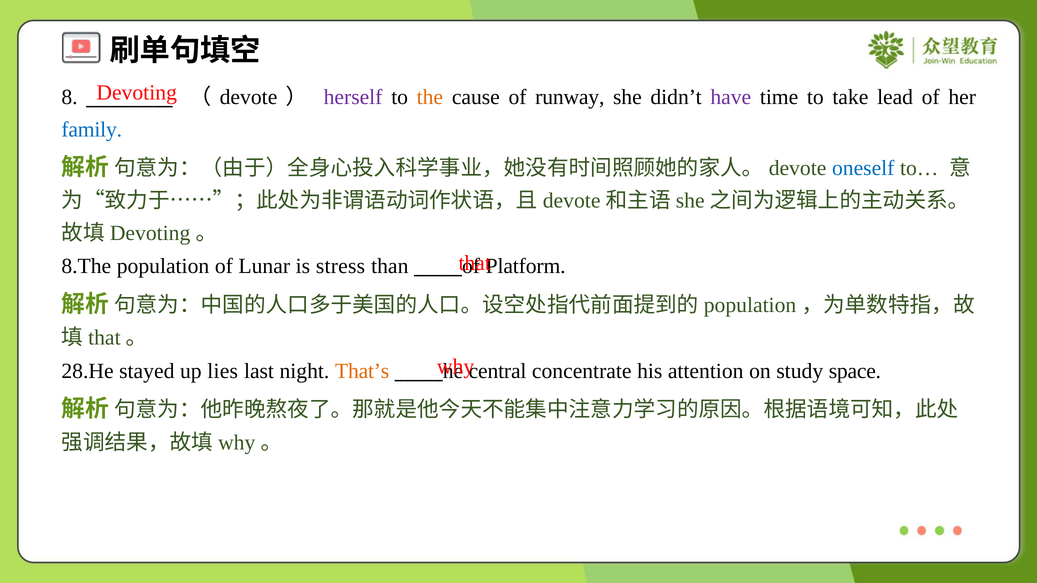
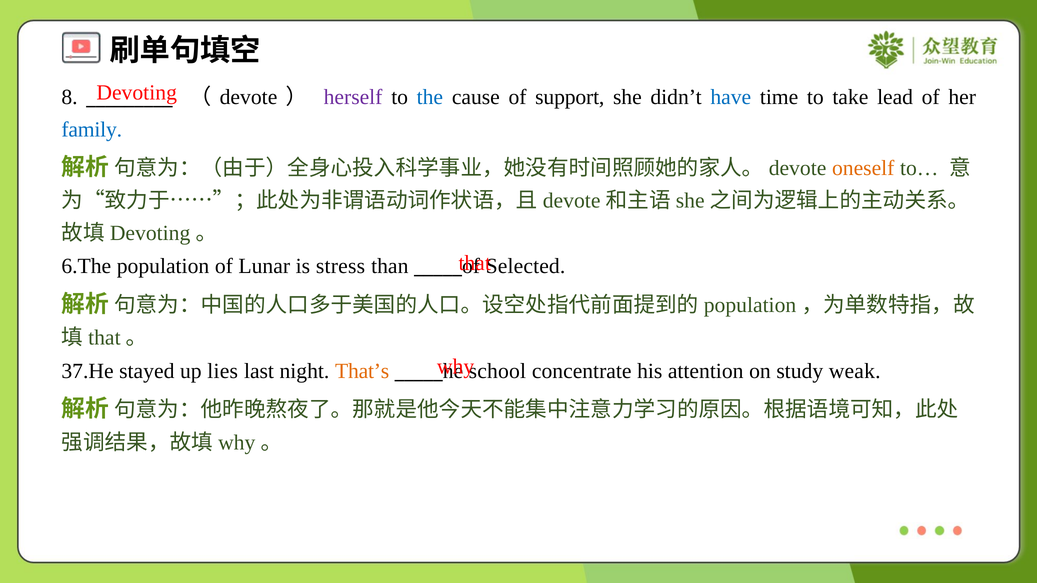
the colour: orange -> blue (430, 97)
runway: runway -> support (570, 97)
have colour: purple -> blue (731, 97)
oneself colour: blue -> orange (863, 168)
8.The: 8.The -> 6.The (86, 266)
Platform: Platform -> Selected (526, 266)
28.He: 28.He -> 37.He (88, 371)
central: central -> school (497, 371)
space: space -> weak (855, 371)
